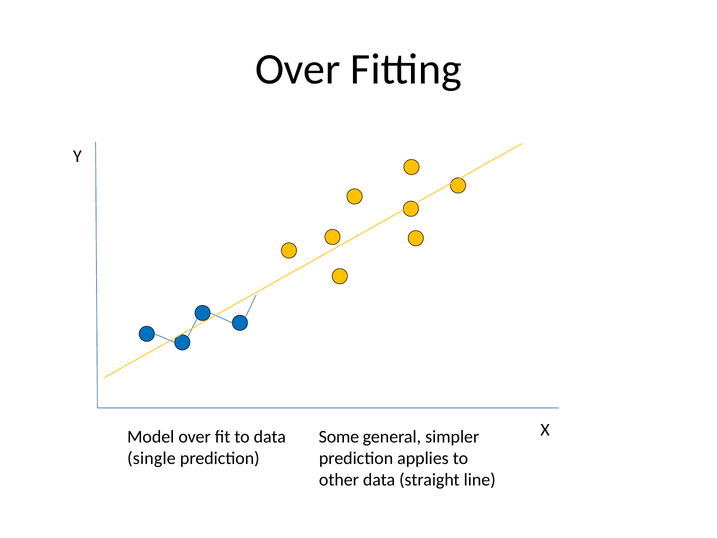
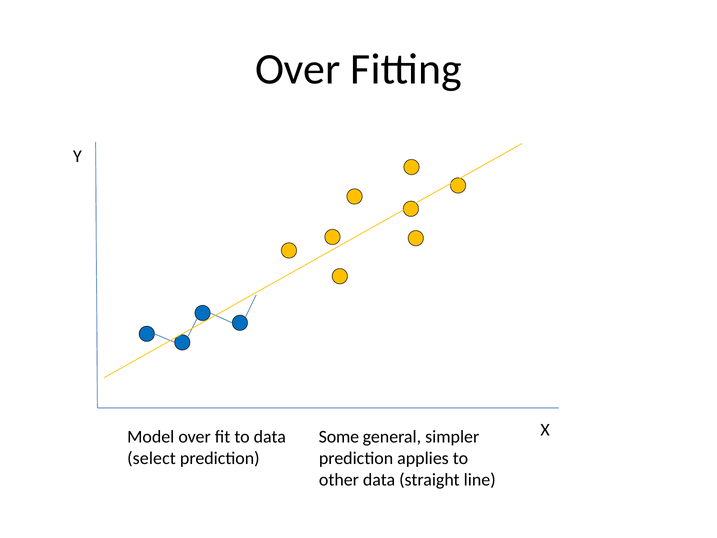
single: single -> select (152, 458)
